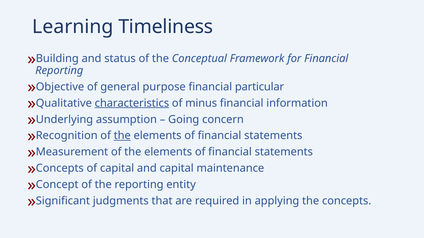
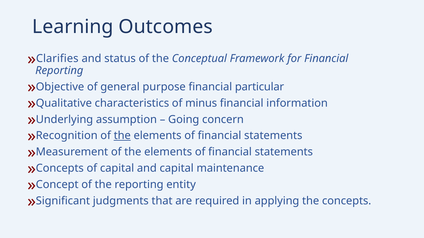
Timeliness: Timeliness -> Outcomes (166, 27)
Building: Building -> Clarifies (57, 59)
characteristics underline: present -> none (132, 103)
